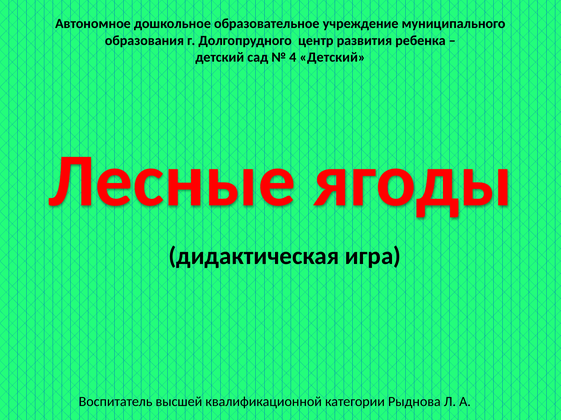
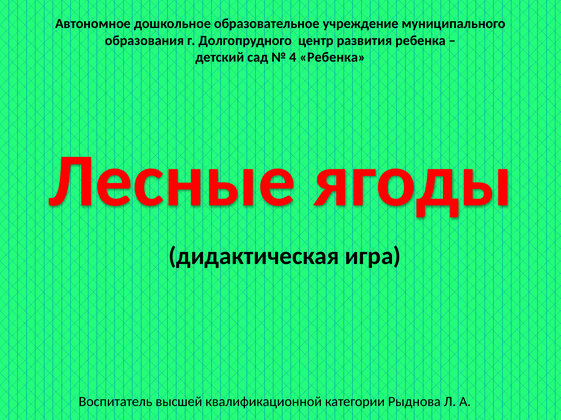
4 Детский: Детский -> Ребенка (333, 57)
